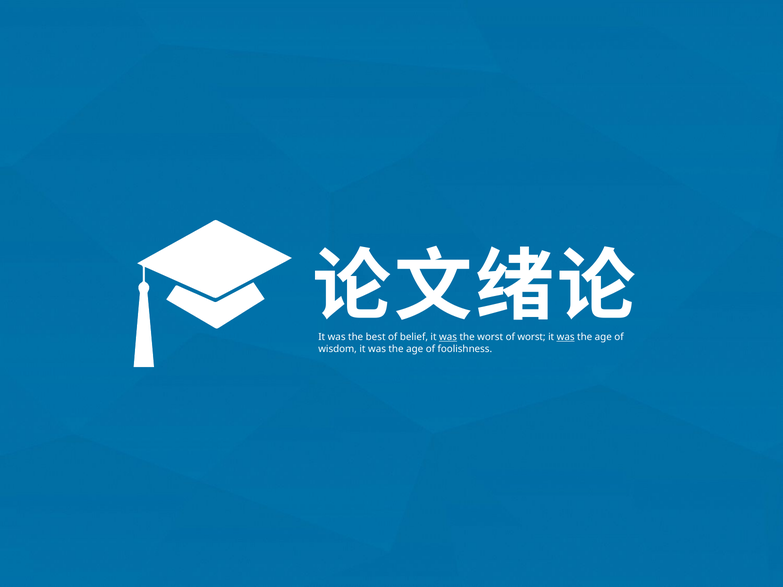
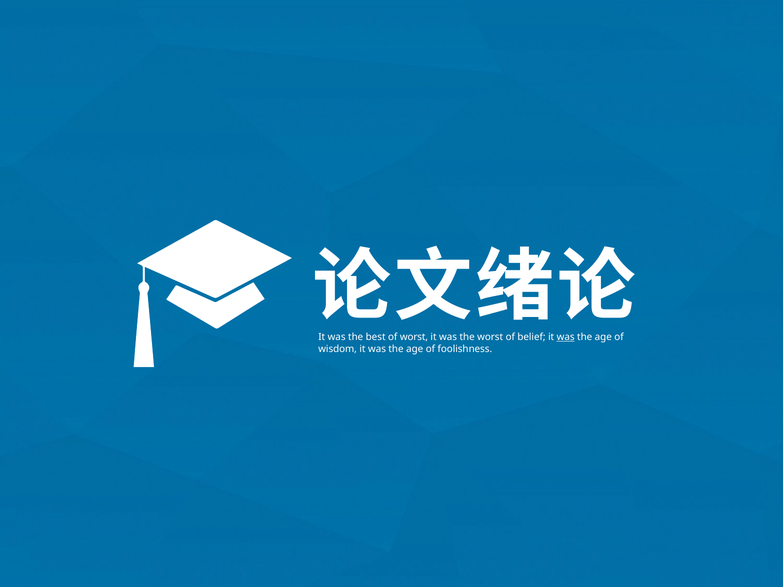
of belief: belief -> worst (414, 337)
was underline: present -> none (448, 337)
of worst: worst -> belief (531, 337)
